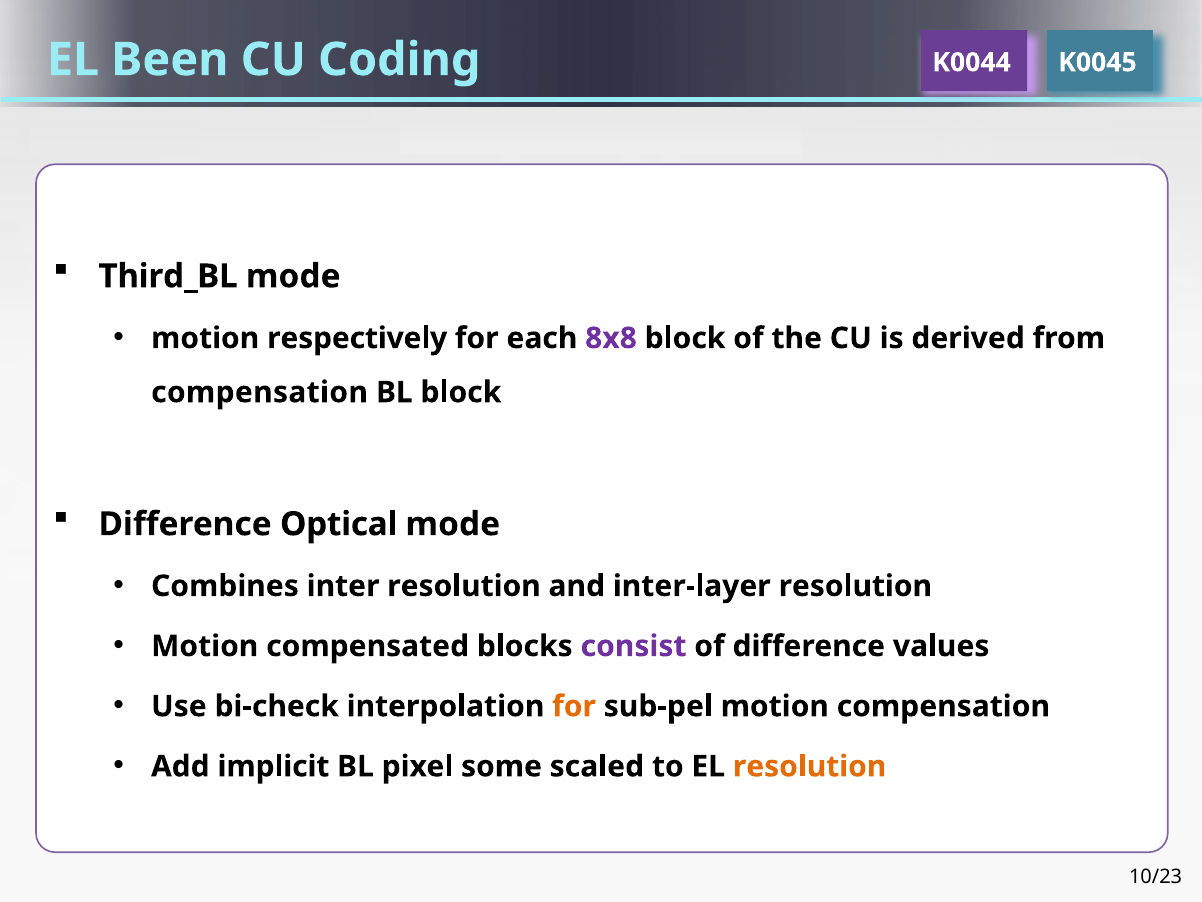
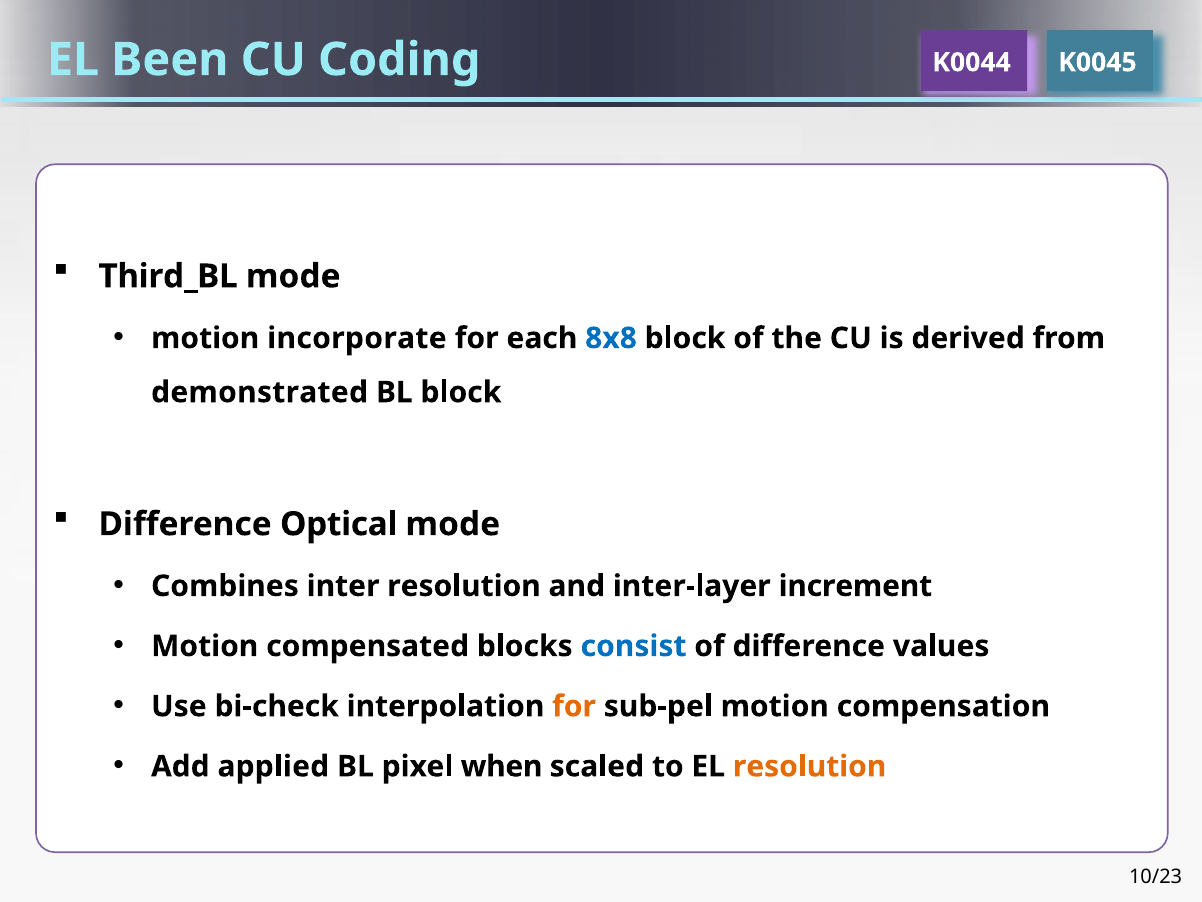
respectively: respectively -> incorporate (357, 338)
8x8 colour: purple -> blue (611, 338)
compensation: compensation -> demonstrated (260, 392)
inter-layer resolution: resolution -> increment (855, 586)
consist colour: purple -> blue (634, 646)
implicit: implicit -> applied (273, 766)
some: some -> when (502, 766)
